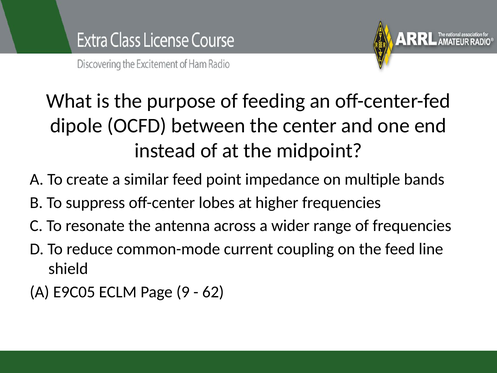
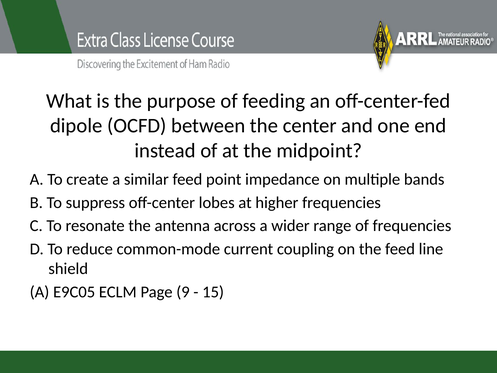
62: 62 -> 15 (213, 292)
